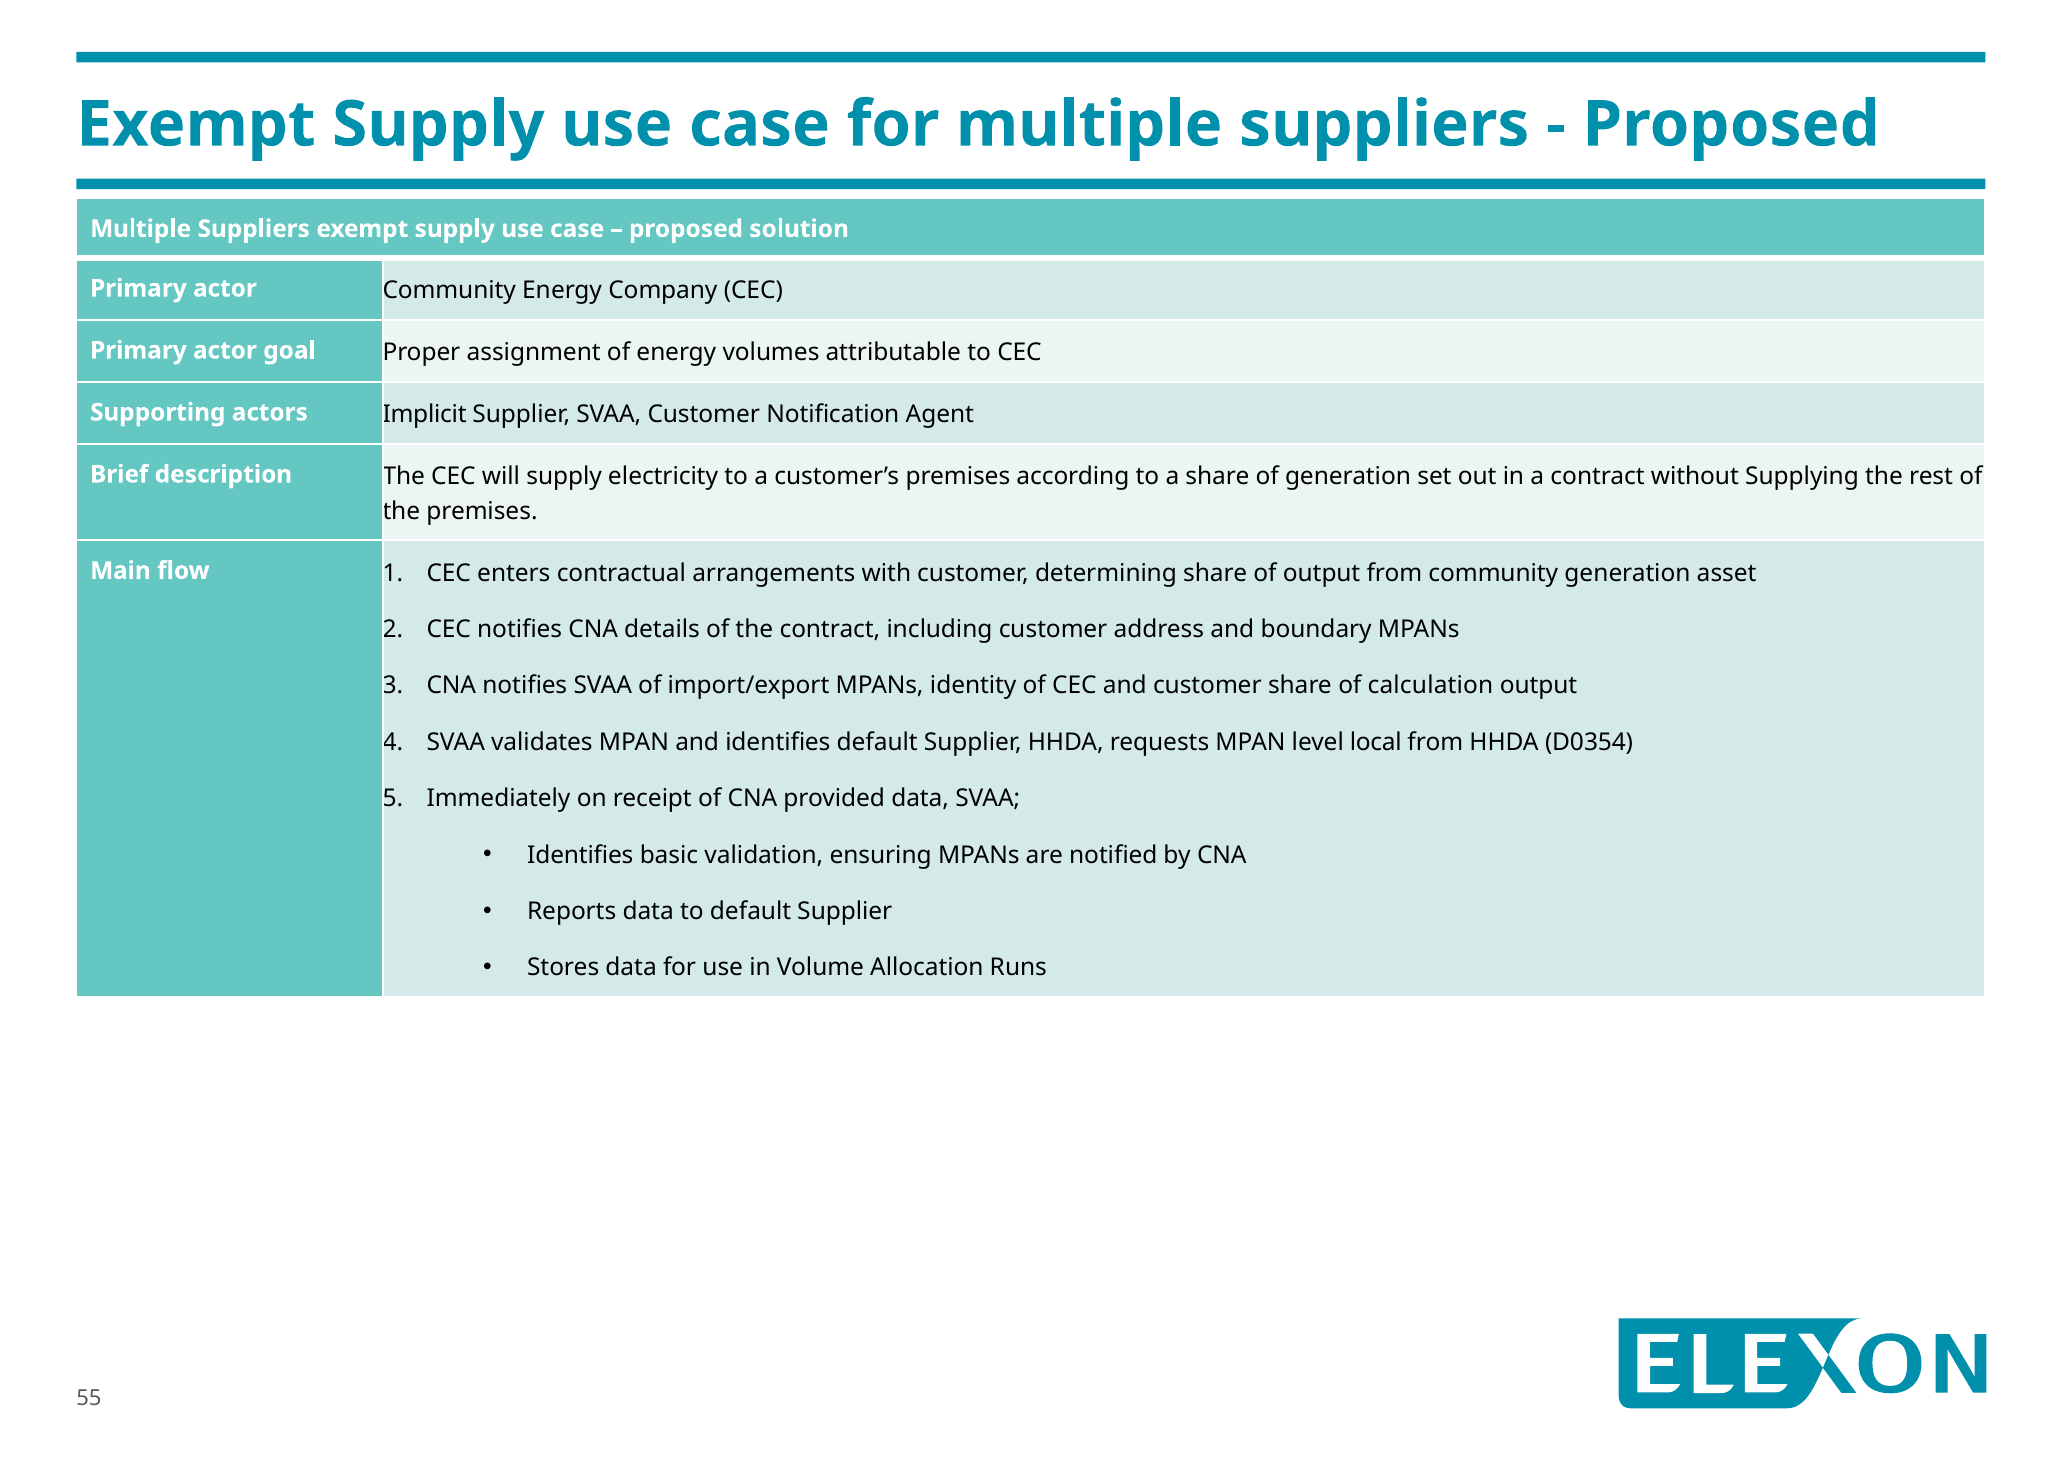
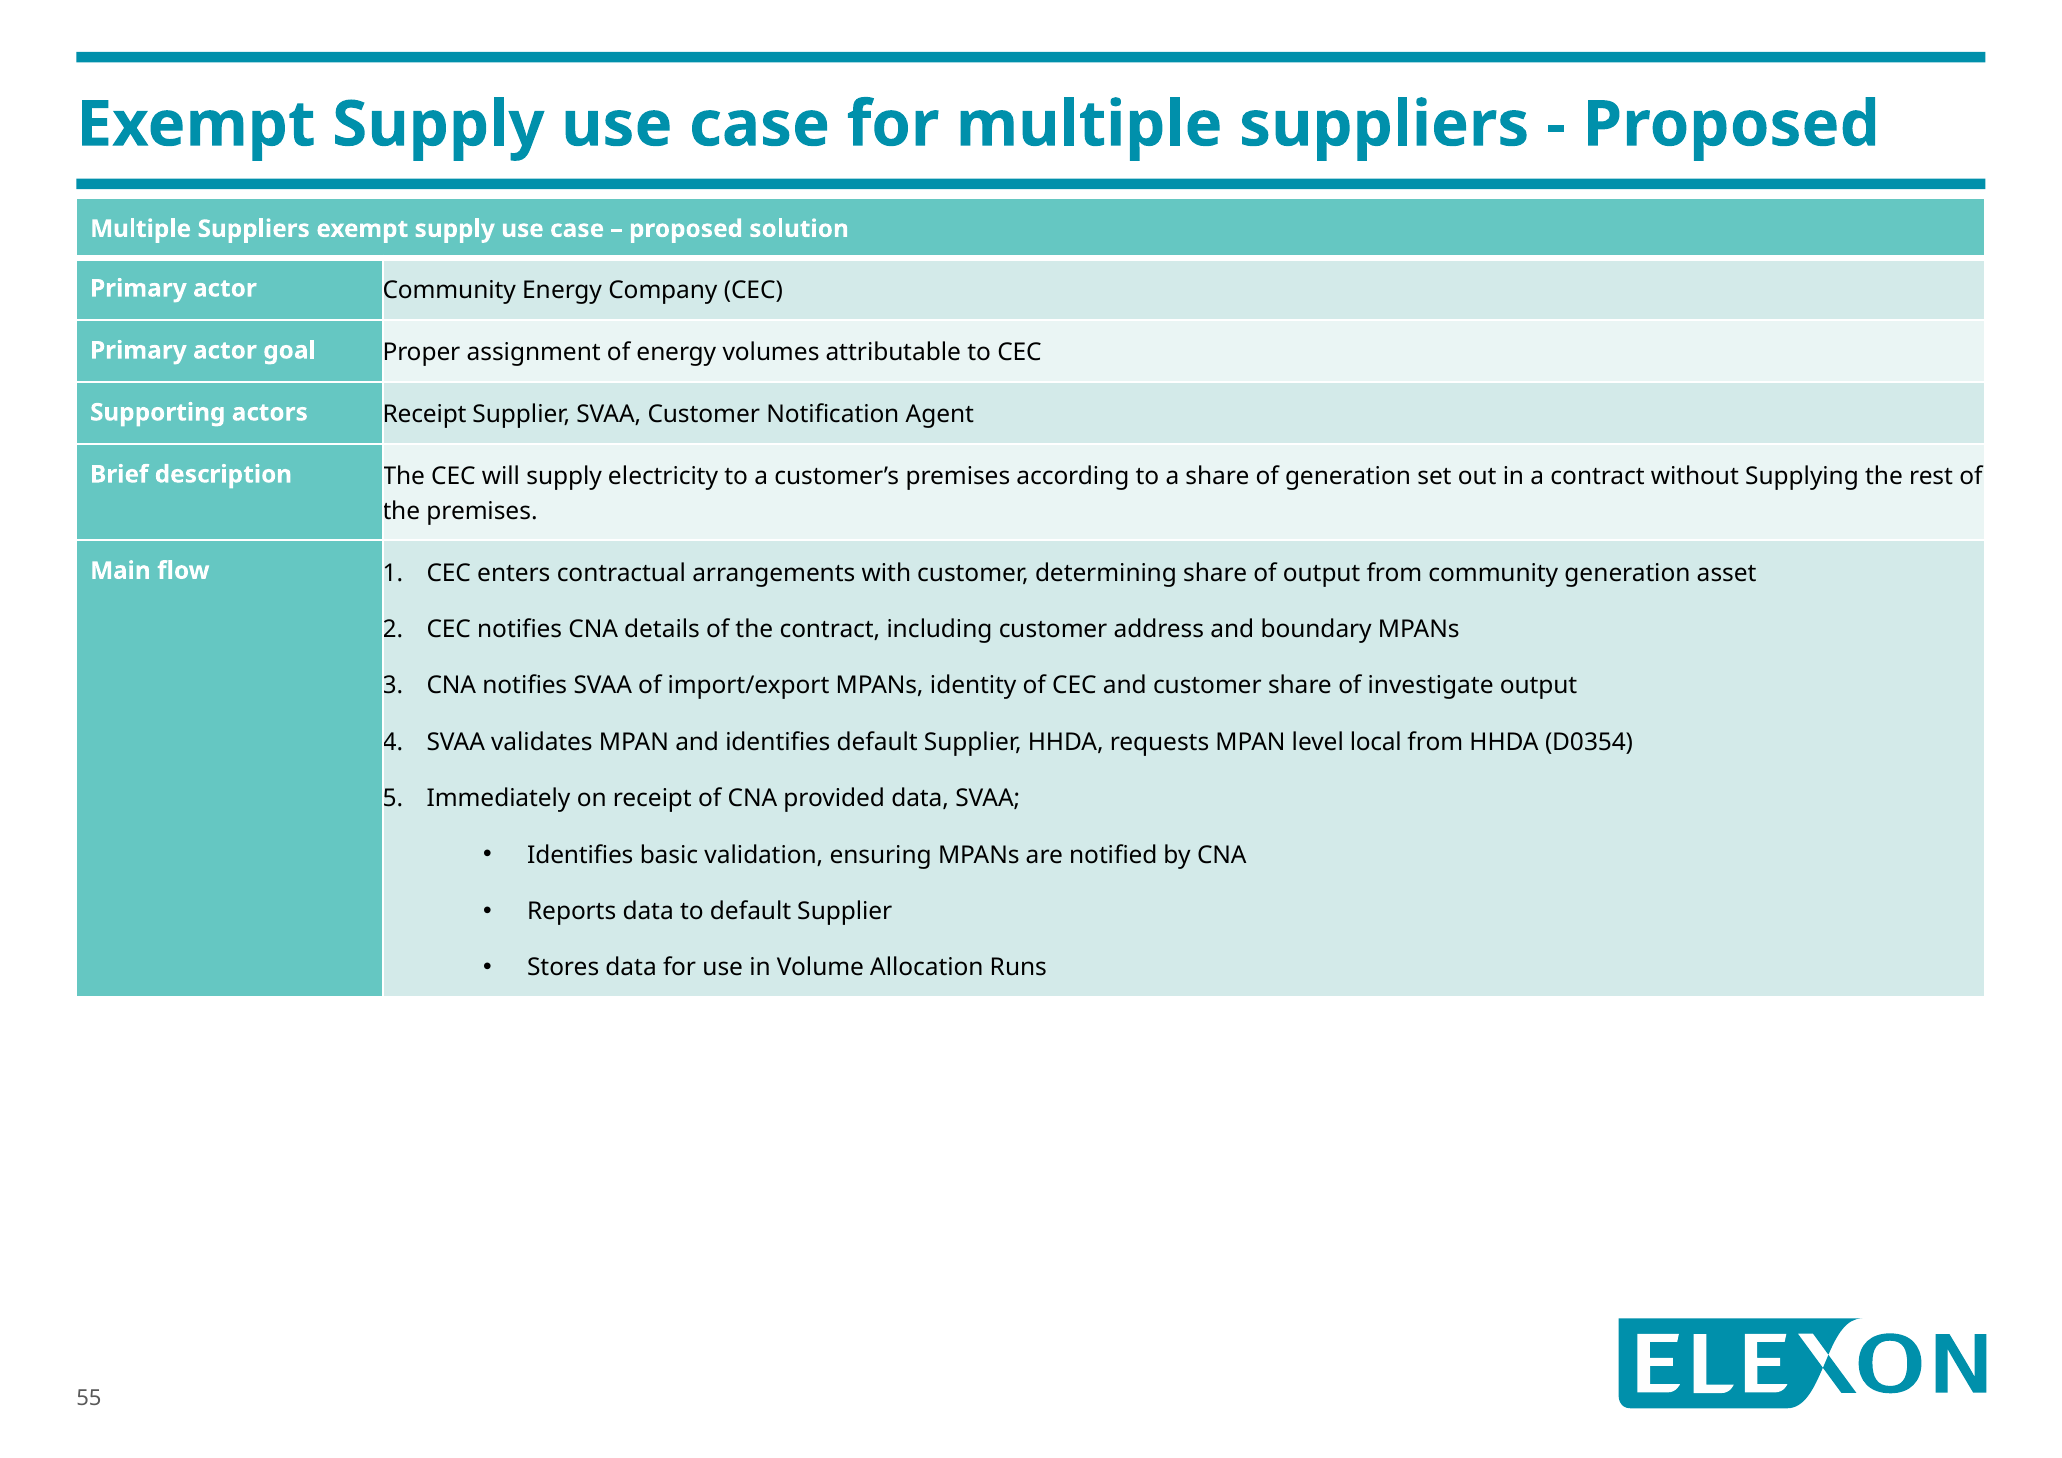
actors Implicit: Implicit -> Receipt (425, 415)
calculation: calculation -> investigate (1431, 686)
